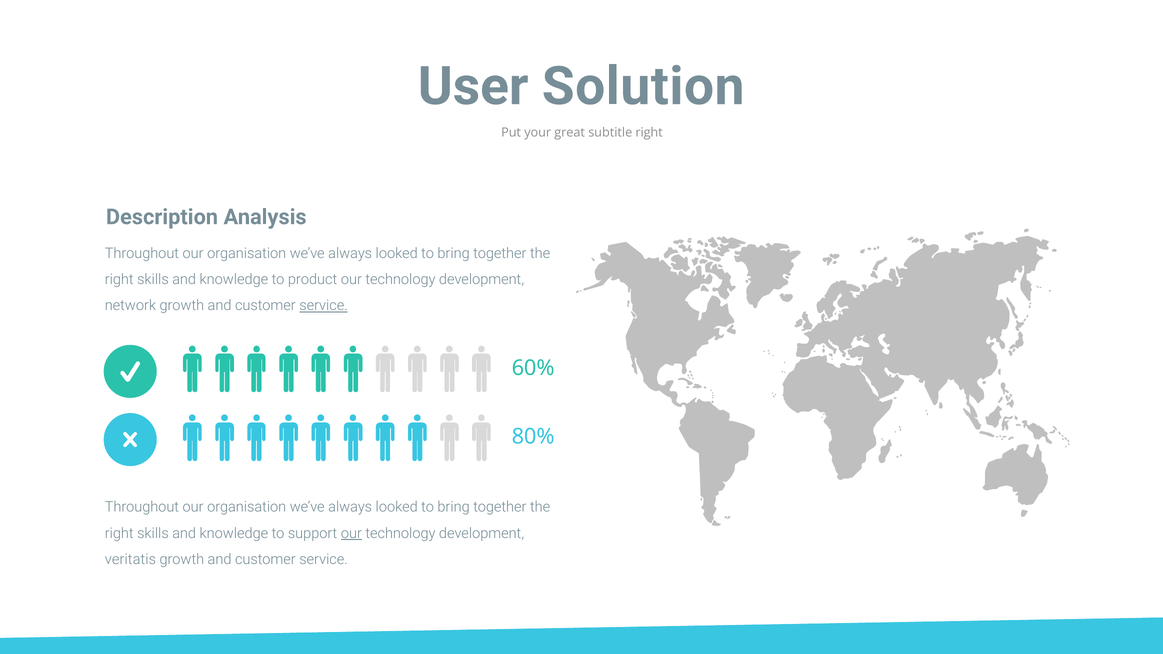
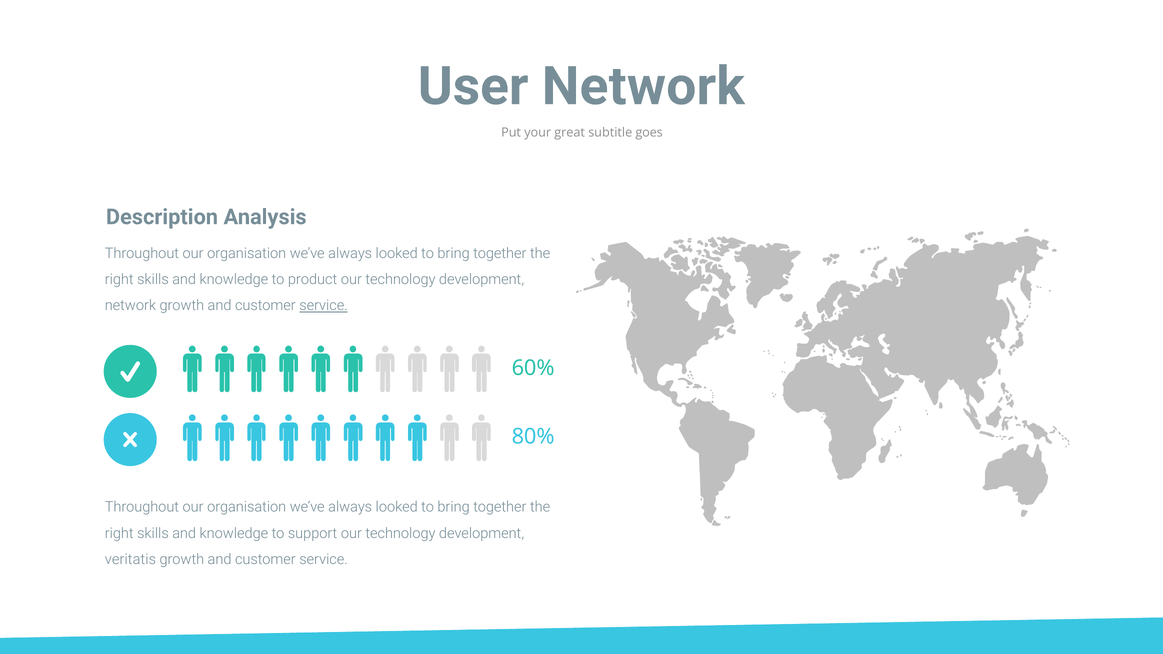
User Solution: Solution -> Network (643, 87)
subtitle right: right -> goes (649, 133)
our underline: present -> none (351, 533)
